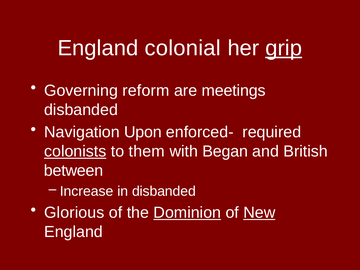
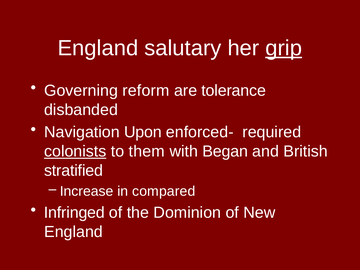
colonial: colonial -> salutary (183, 48)
meetings: meetings -> tolerance (234, 91)
between: between -> stratified (74, 171)
in disbanded: disbanded -> compared (164, 191)
Glorious: Glorious -> Infringed (74, 213)
Dominion underline: present -> none (187, 213)
New underline: present -> none (259, 213)
